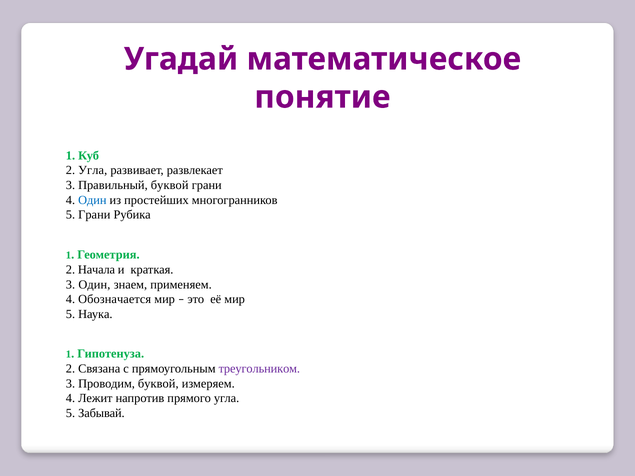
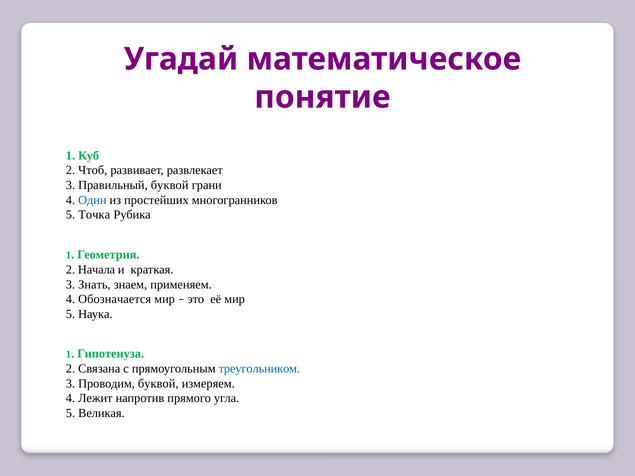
2 Угла: Угла -> Чтоб (93, 170)
5 Грани: Грани -> Точка (94, 215)
3 Один: Один -> Знать (94, 285)
треугольником colour: purple -> blue (259, 369)
Забывай: Забывай -> Великая (101, 413)
